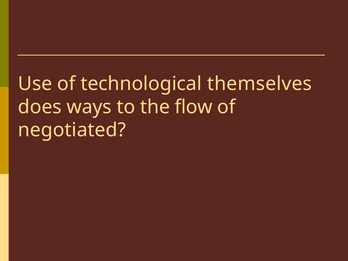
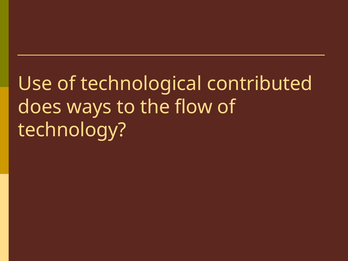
themselves: themselves -> contributed (260, 84)
negotiated: negotiated -> technology (72, 130)
